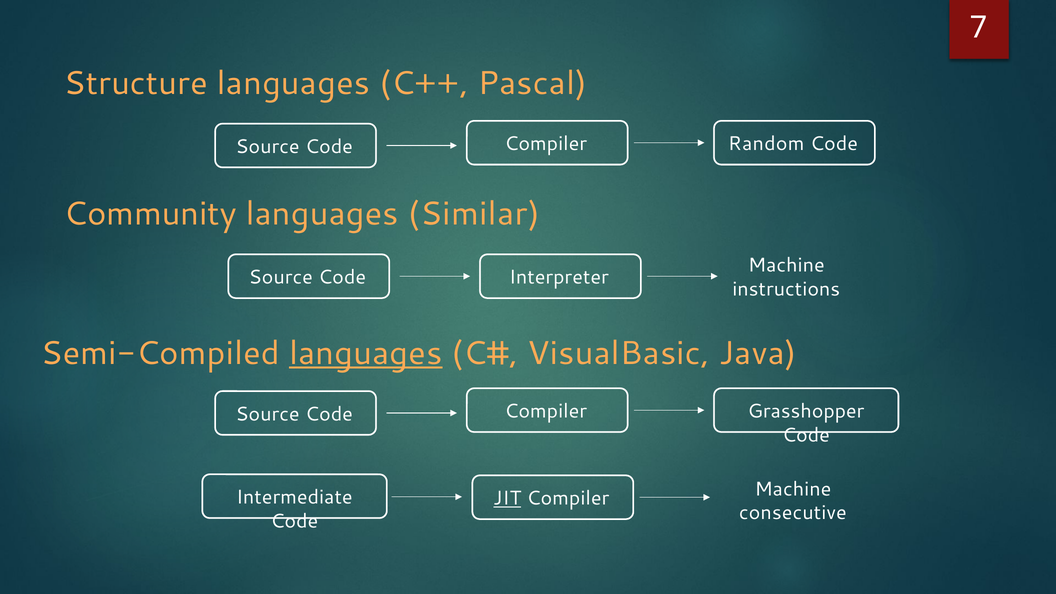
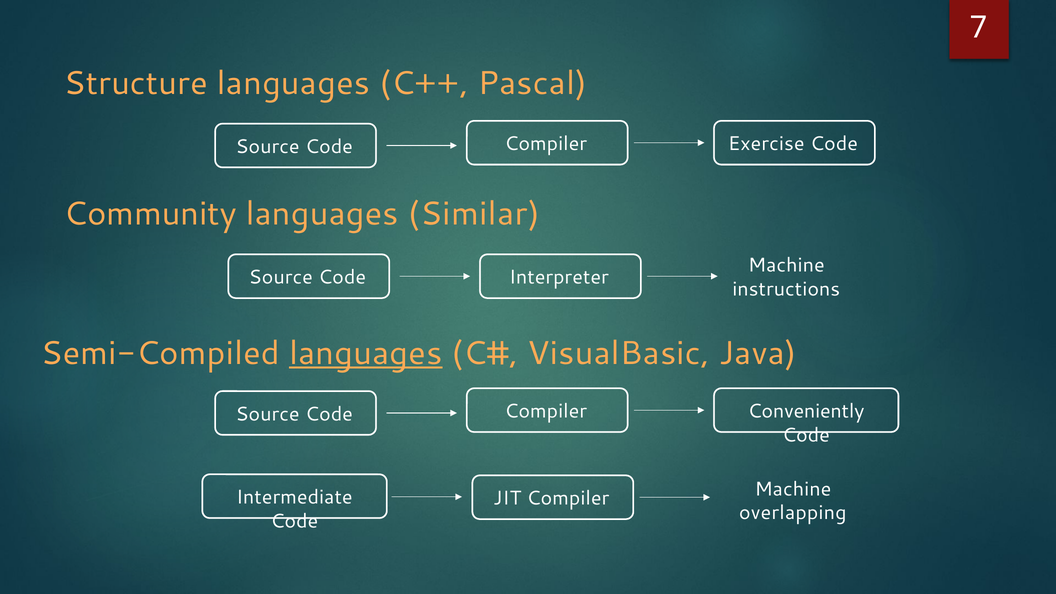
Random: Random -> Exercise (766, 144)
Grasshopper: Grasshopper -> Conveniently (806, 411)
JIT underline: present -> none (507, 498)
consecutive: consecutive -> overlapping (793, 513)
